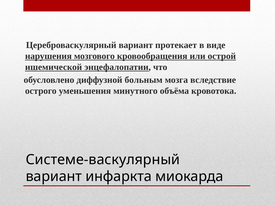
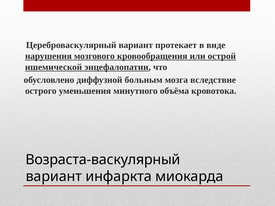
Системе-васкулярный: Системе-васкулярный -> Возраста-васкулярный (103, 160)
